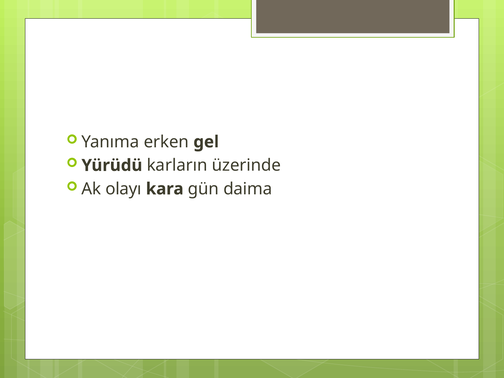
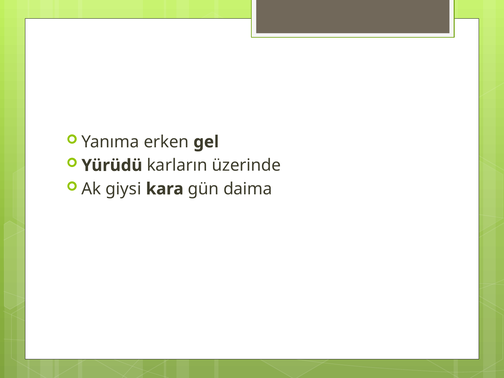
olayı: olayı -> giysi (123, 189)
